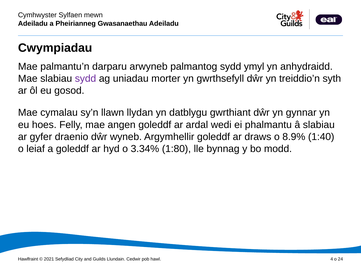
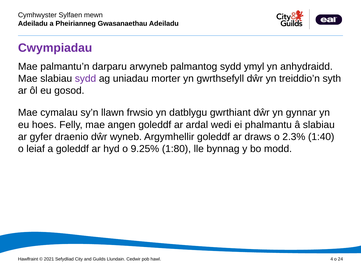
Cwympiadau colour: black -> purple (55, 48)
llydan: llydan -> frwsio (140, 113)
8.9%: 8.9% -> 2.3% (294, 137)
3.34%: 3.34% -> 9.25% (145, 149)
